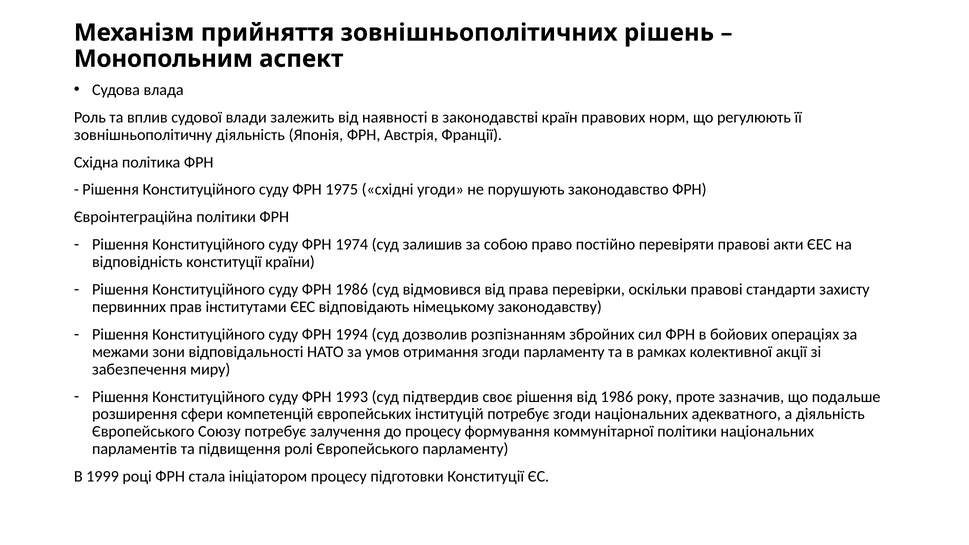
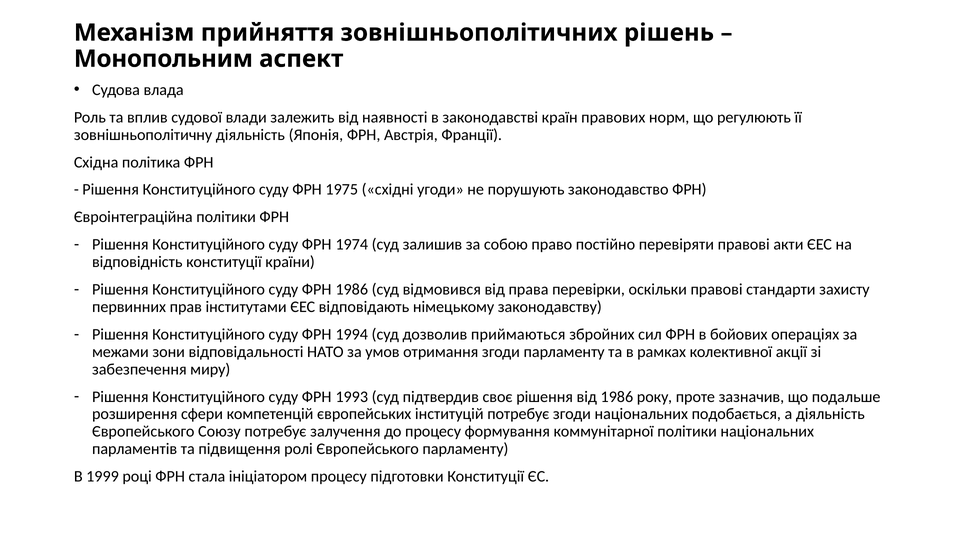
розпізнанням: розпізнанням -> приймаються (518, 334)
адекватного: адекватного -> подобається (736, 414)
